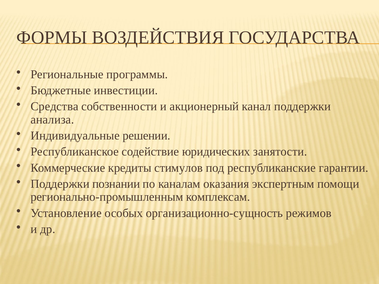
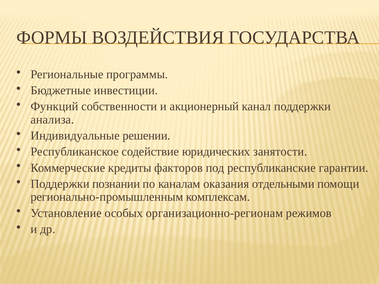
Средства: Средства -> Функций (54, 107)
стимулов: стимулов -> факторов (179, 168)
экспертным: экспертным -> отдельными (283, 184)
организационно-сущность: организационно-сущность -> организационно-регионам (214, 213)
